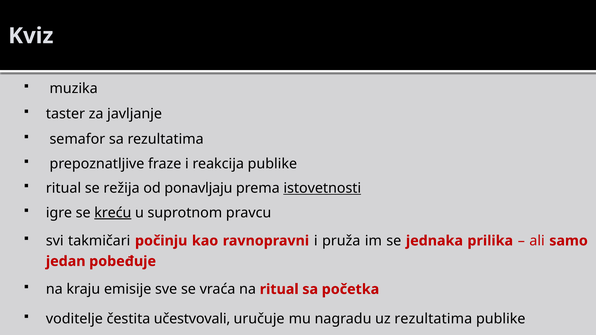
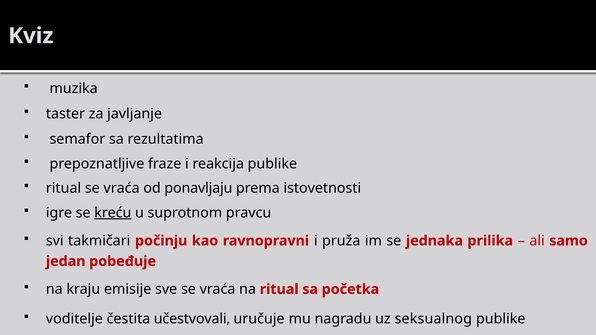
ritual se režija: režija -> vraća (122, 188)
istovetnosti underline: present -> none (322, 188)
uz rezultatima: rezultatima -> seksualnog (433, 319)
